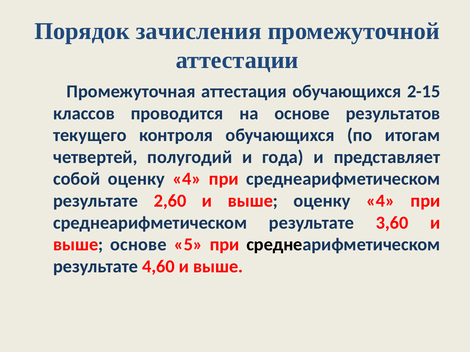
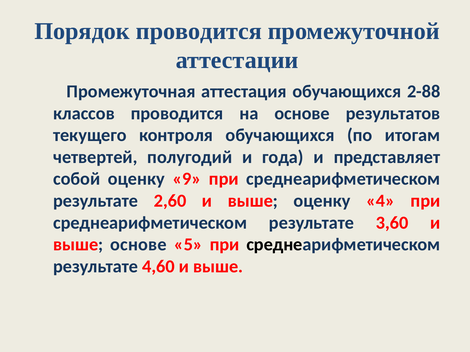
Порядок зачисления: зачисления -> проводится (199, 31)
2-15: 2-15 -> 2-88 (424, 92)
собой оценку 4: 4 -> 9 (187, 179)
